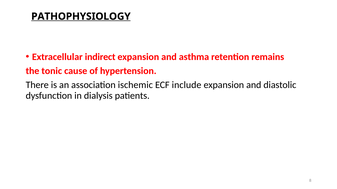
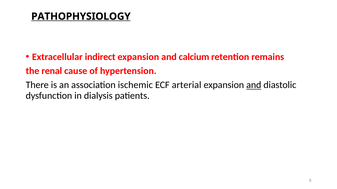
asthma: asthma -> calcium (194, 57)
tonic: tonic -> renal (52, 71)
include: include -> arterial (187, 85)
and underline: none -> present (254, 85)
